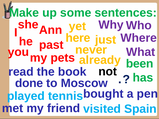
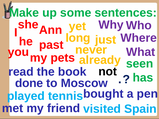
here: here -> long (78, 38)
been: been -> seen (140, 64)
